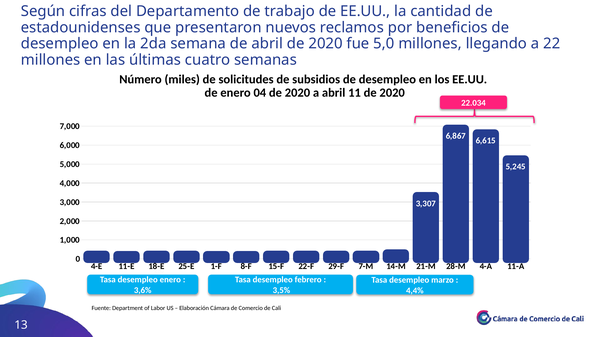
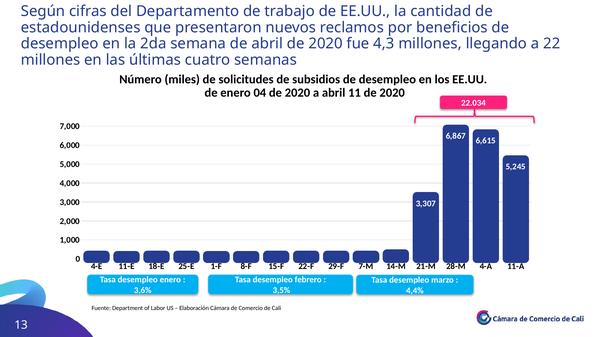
5,0: 5,0 -> 4,3 (384, 44)
